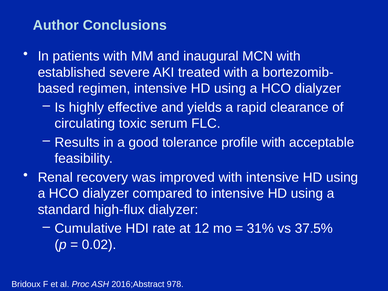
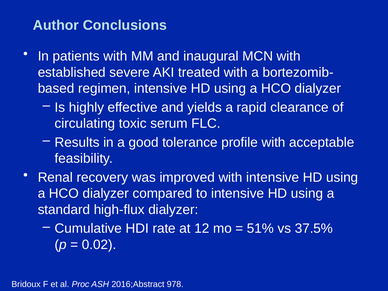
31%: 31% -> 51% (260, 229)
